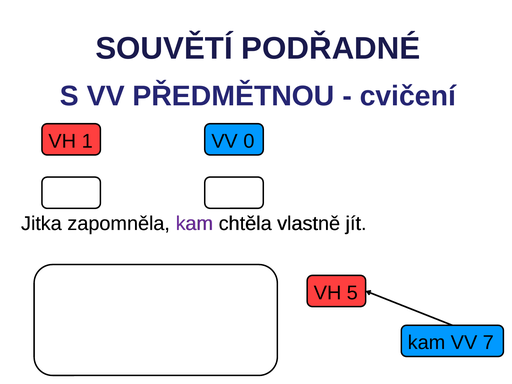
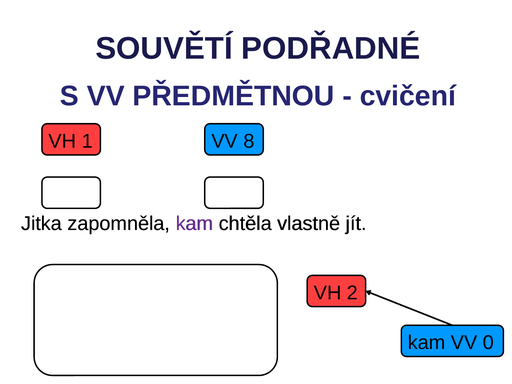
0: 0 -> 8 (249, 141)
5: 5 -> 2 (352, 293)
7: 7 -> 0 (489, 343)
